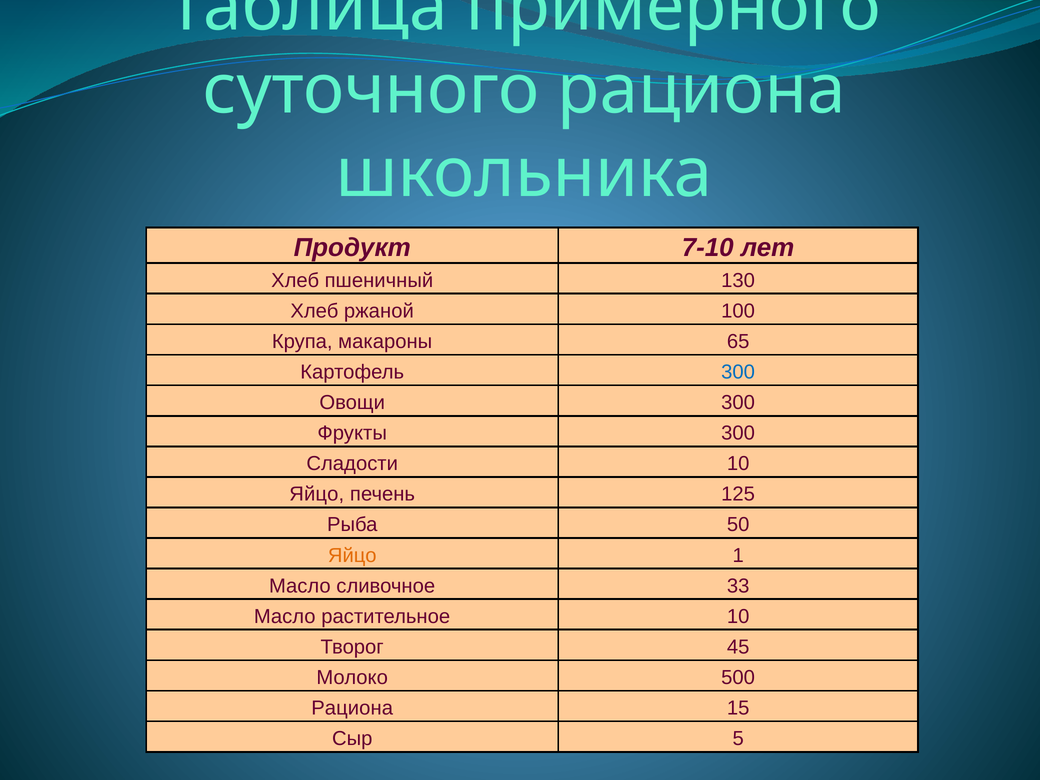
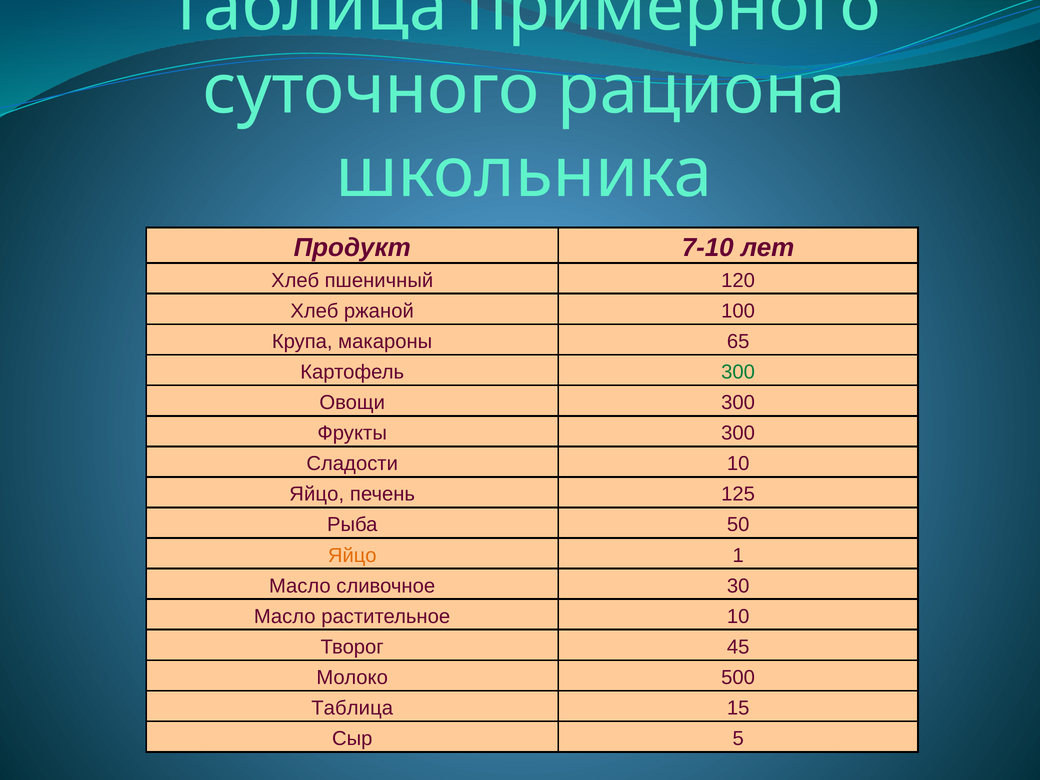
130: 130 -> 120 (738, 280)
300 colour: blue -> green (738, 372)
33: 33 -> 30 (738, 586)
Рациона: Рациона -> Таблица (352, 708)
